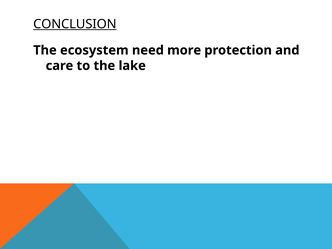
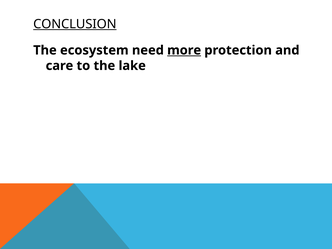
more underline: none -> present (184, 50)
